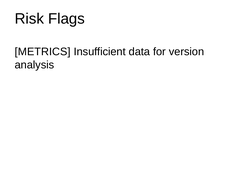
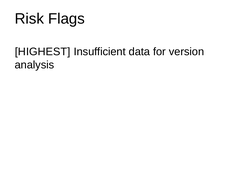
METRICS: METRICS -> HIGHEST (43, 52)
